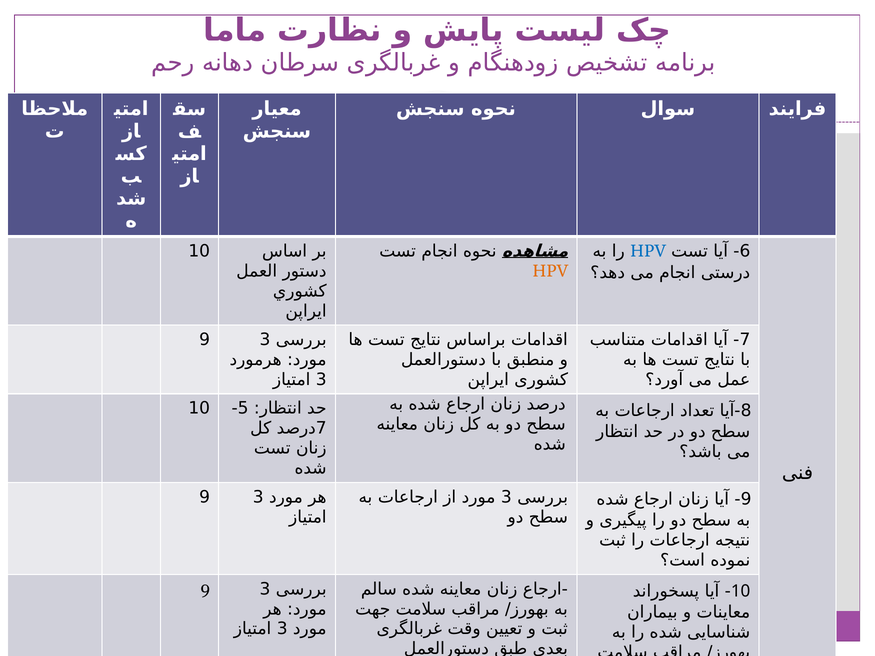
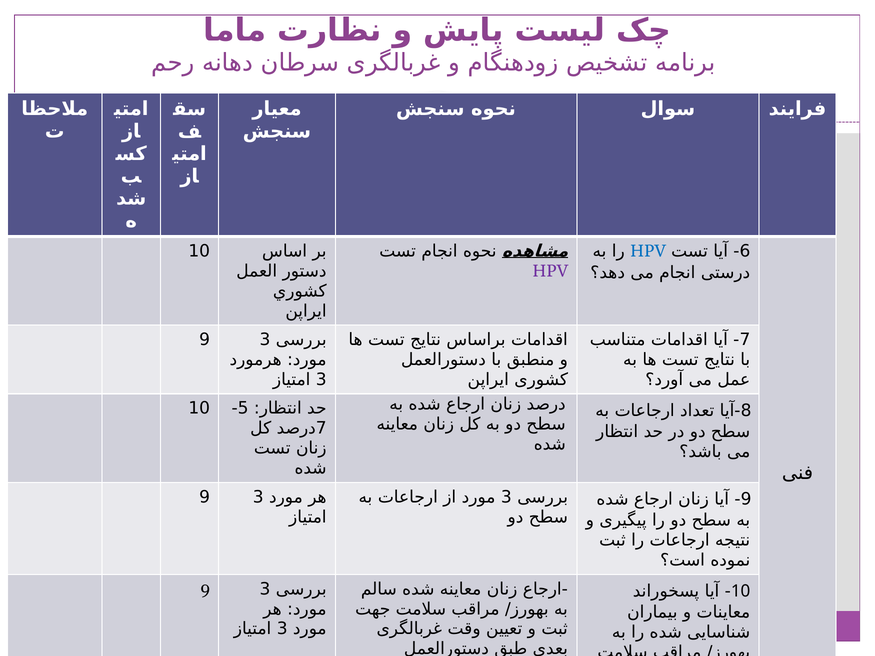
HPV colour: orange -> purple (550, 271)
